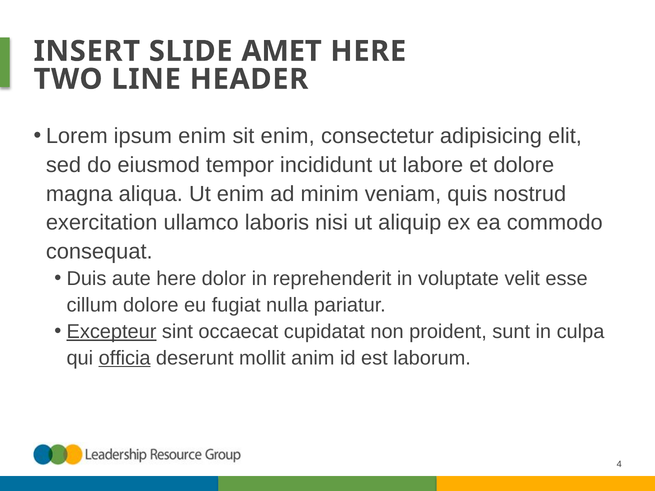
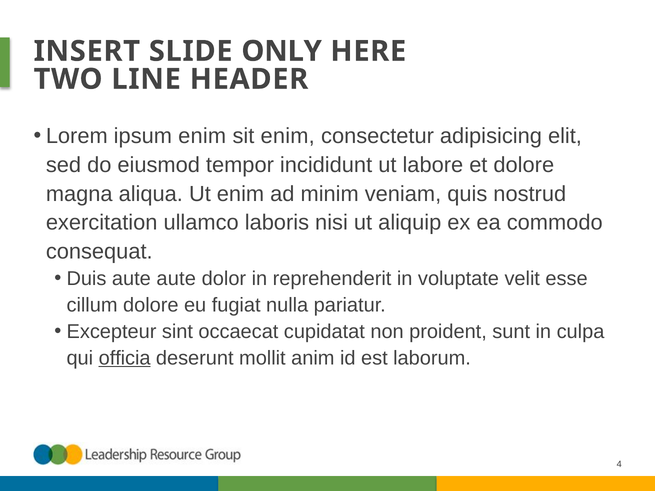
AMET: AMET -> ONLY (282, 51)
aute here: here -> aute (176, 279)
Excepteur underline: present -> none (112, 332)
